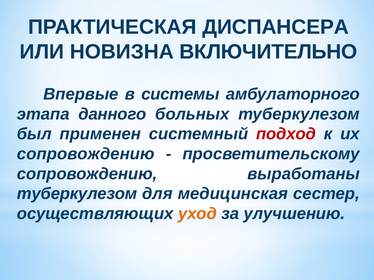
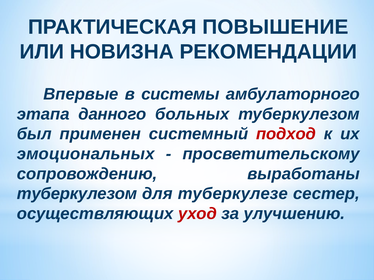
ДИСПАНСЕРА: ДИСПАНСЕРА -> ПОВЫШЕНИЕ (275, 27)
ВКЛЮЧИТЕЛЬНО: ВКЛЮЧИТЕЛЬНО -> РЕКОМЕНДАЦИИ (268, 52)
сопровождению: сопровождению -> эмоциональных (86, 154)
медицинская: медицинская -> туберкулезе (233, 194)
уход colour: orange -> red (197, 214)
